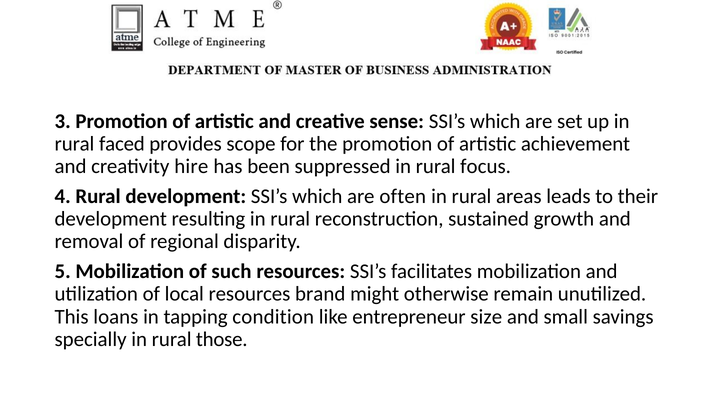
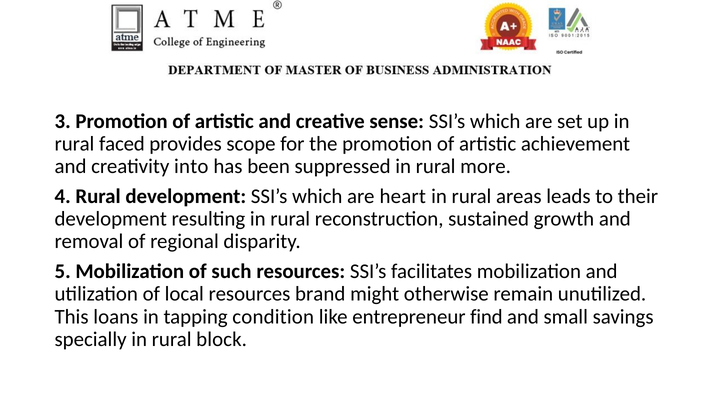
hire: hire -> into (191, 166)
focus: focus -> more (486, 166)
often: often -> heart (403, 196)
size: size -> find (486, 316)
those: those -> block (222, 339)
